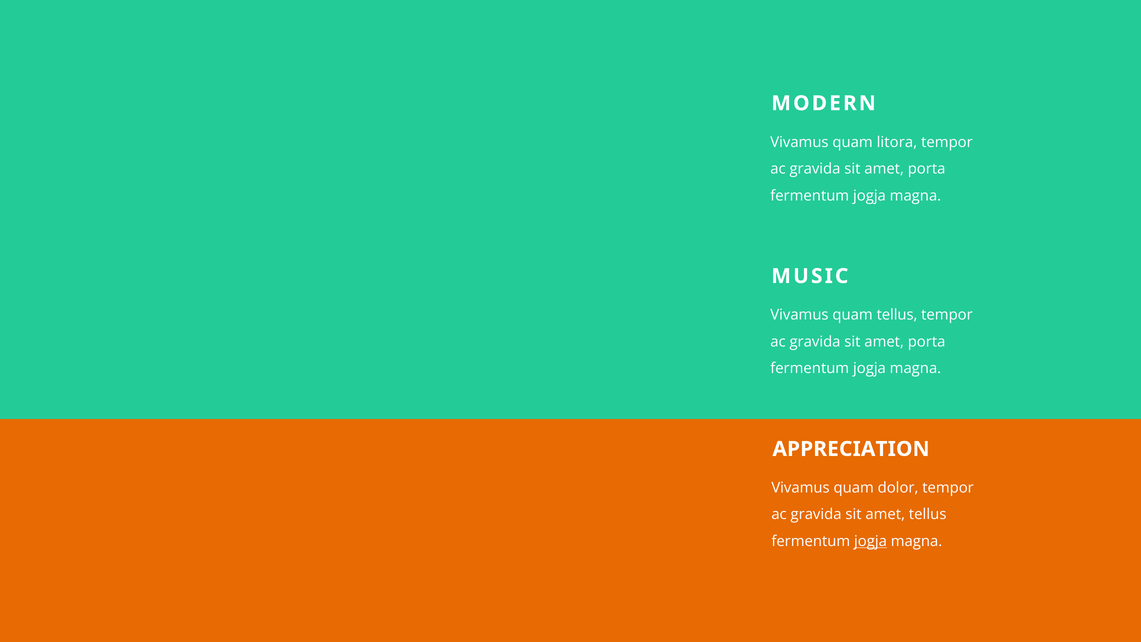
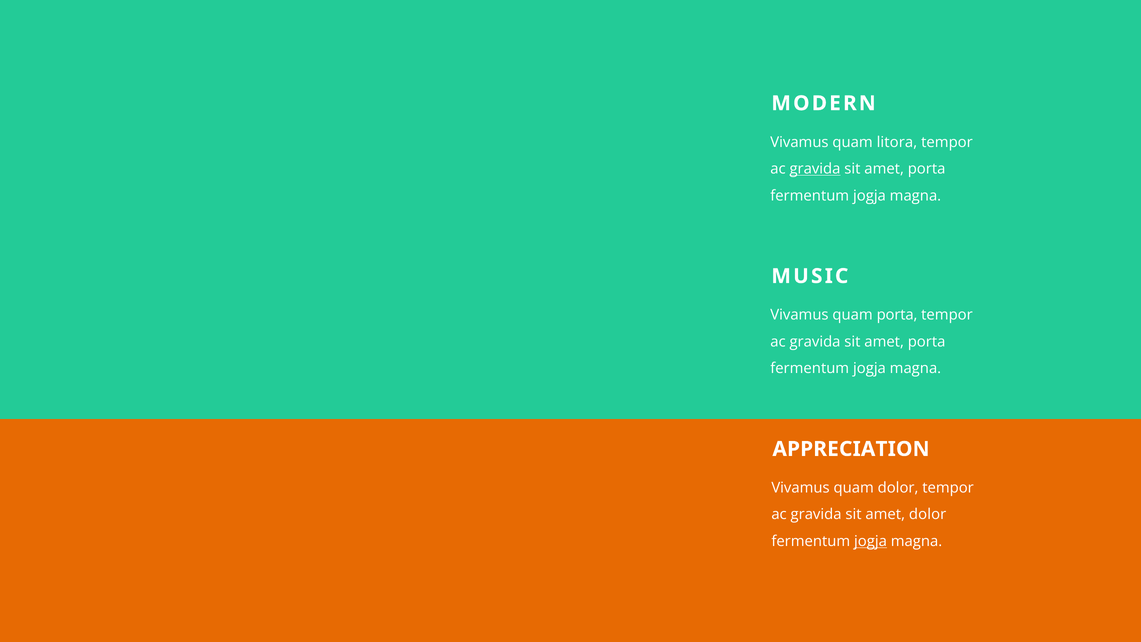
gravida underline: none -> present (815, 169)
quam tellus: tellus -> porta (897, 315)
amet tellus: tellus -> dolor (928, 514)
